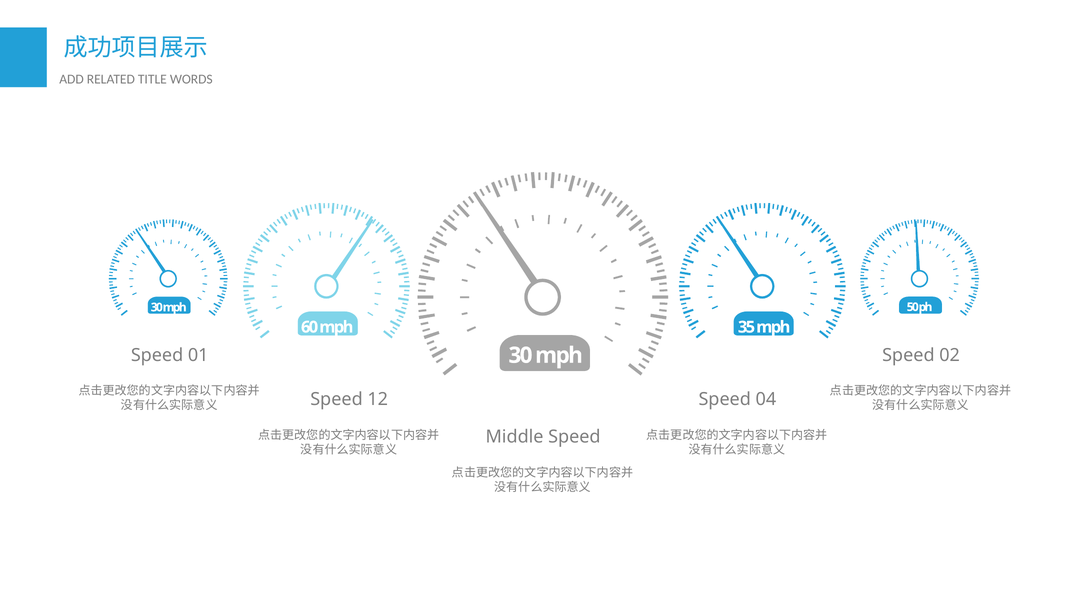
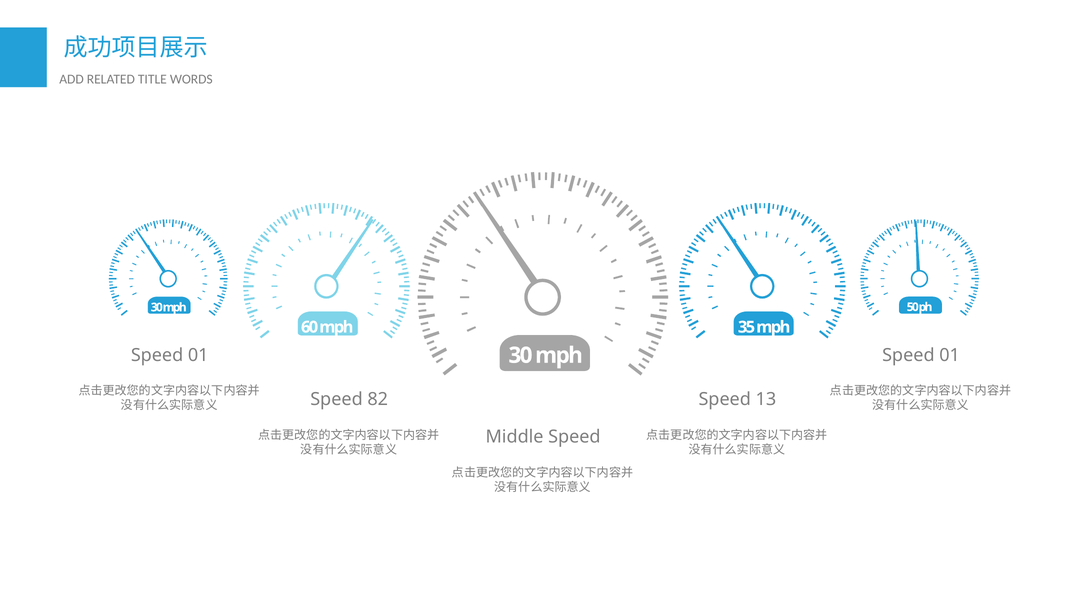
02: 02 -> 01 (950, 355)
12: 12 -> 82 (378, 399)
04: 04 -> 13 (766, 399)
